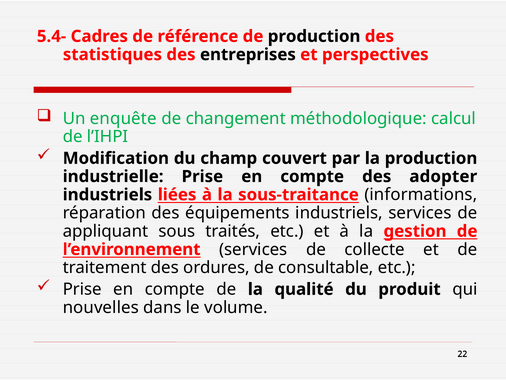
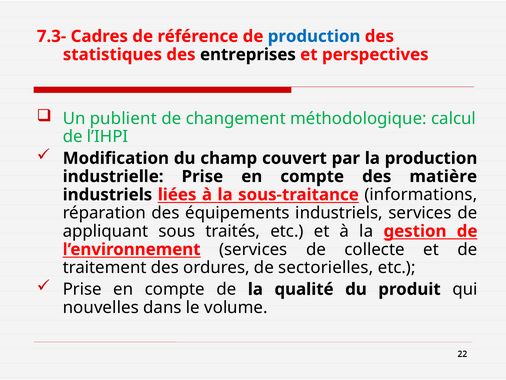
5.4-: 5.4- -> 7.3- (52, 36)
production colour: black -> blue (314, 36)
enquête: enquête -> publient (123, 118)
adopter: adopter -> matière (443, 176)
consultable: consultable -> sectorielles (326, 267)
